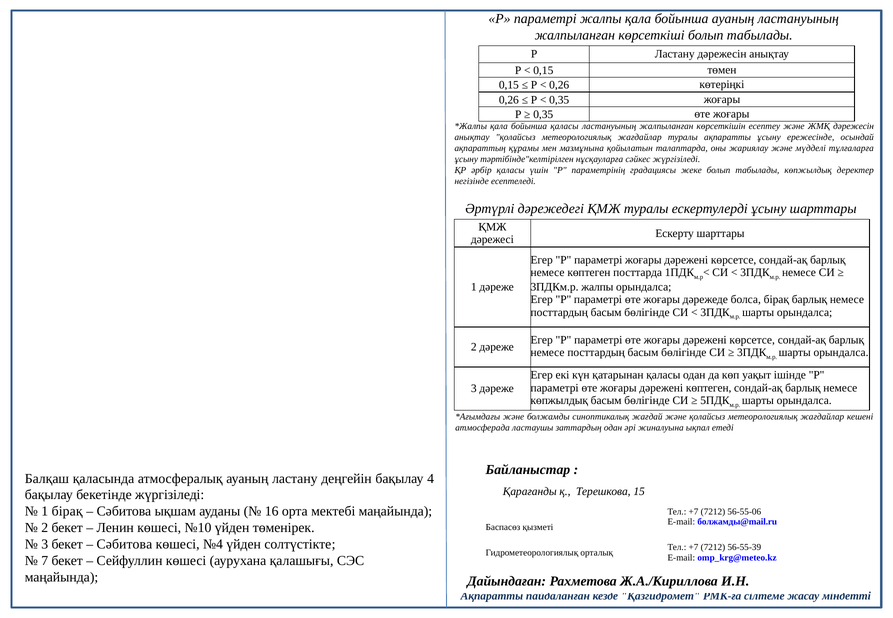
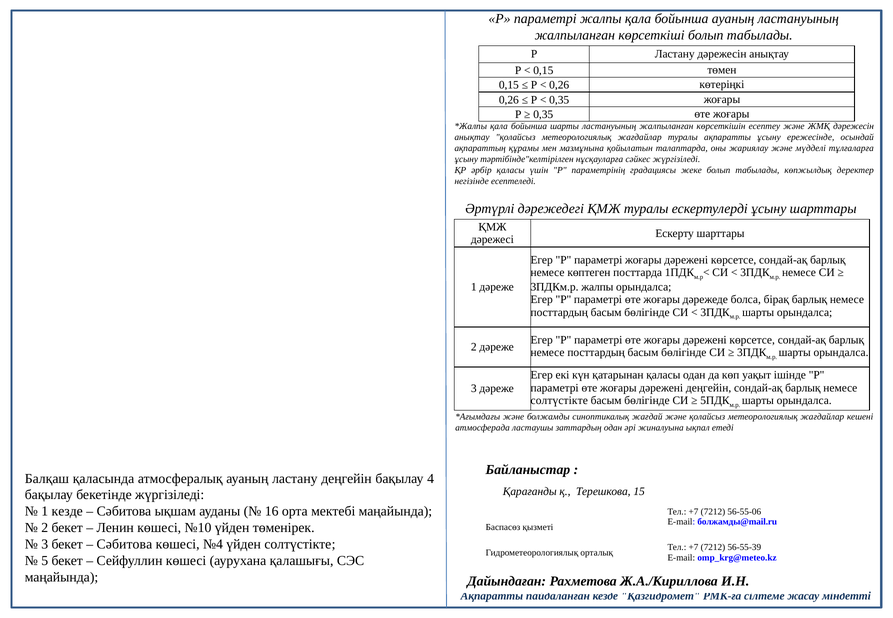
бойынша қаласы: қаласы -> шарты (565, 126)
дәрежені көптеген: көптеген -> деңгейін (709, 388)
көпжылдық: көпжылдық -> солтүстікте (559, 401)
1 бірақ: бірақ -> кезде (67, 512)
7: 7 -> 5 (45, 561)
